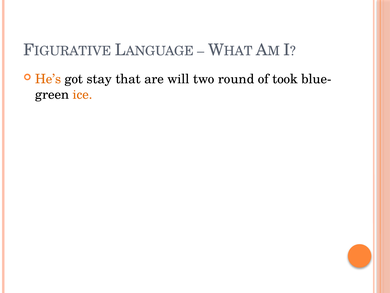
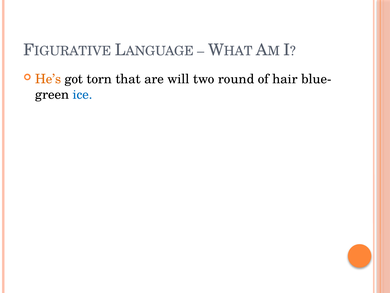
stay: stay -> torn (99, 79)
took: took -> hair (285, 79)
ice colour: orange -> blue (83, 94)
